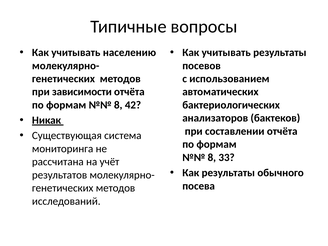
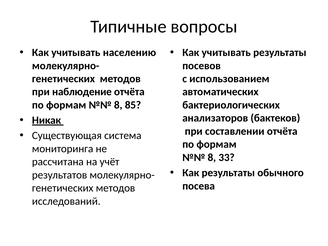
зависимости: зависимости -> наблюдение (82, 92)
42: 42 -> 85 (133, 105)
